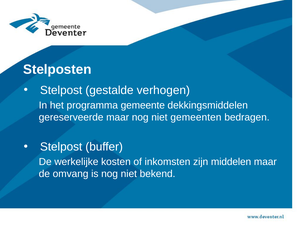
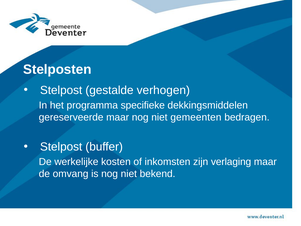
gemeente: gemeente -> specifieke (143, 105)
middelen: middelen -> verlaging (231, 162)
